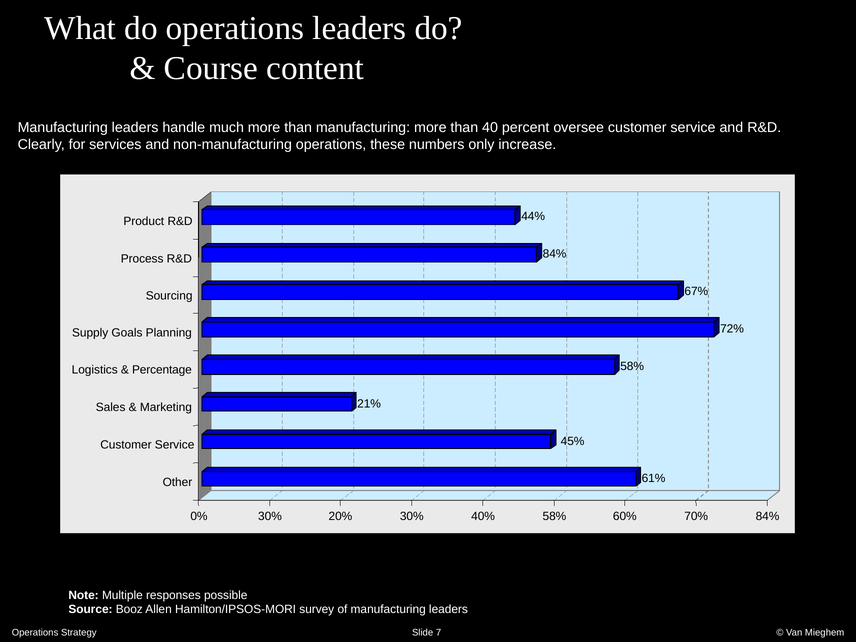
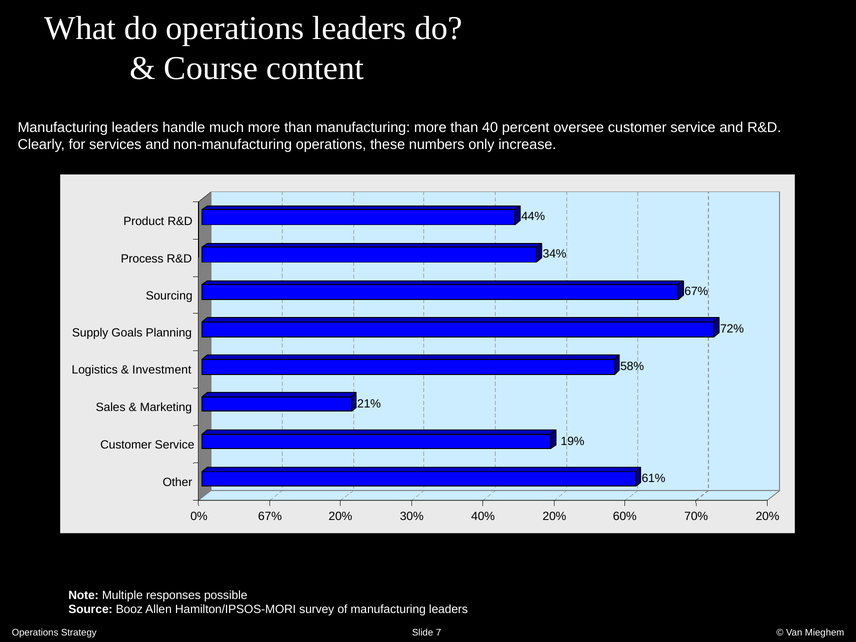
84%: 84% -> 34% (555, 254)
Percentage: Percentage -> Investment (162, 370)
45%: 45% -> 19% (573, 441)
0% 30%: 30% -> 67% (270, 516)
40% 58%: 58% -> 20% (554, 516)
70% 84%: 84% -> 20% (768, 516)
